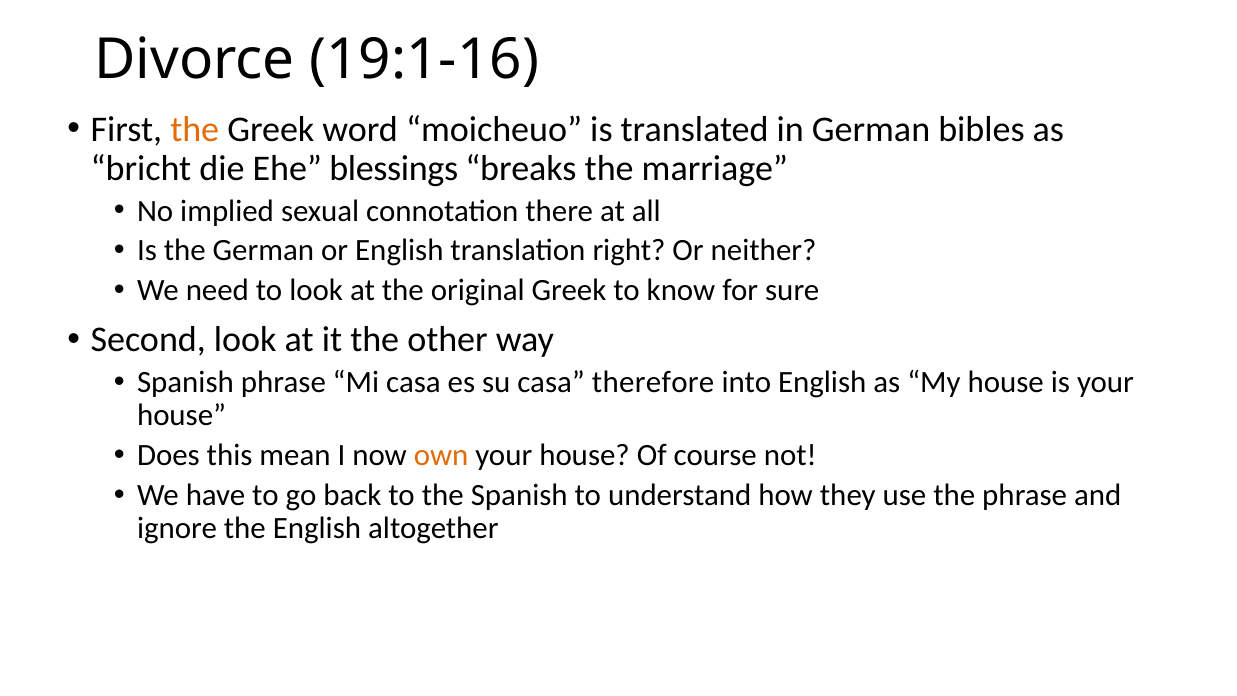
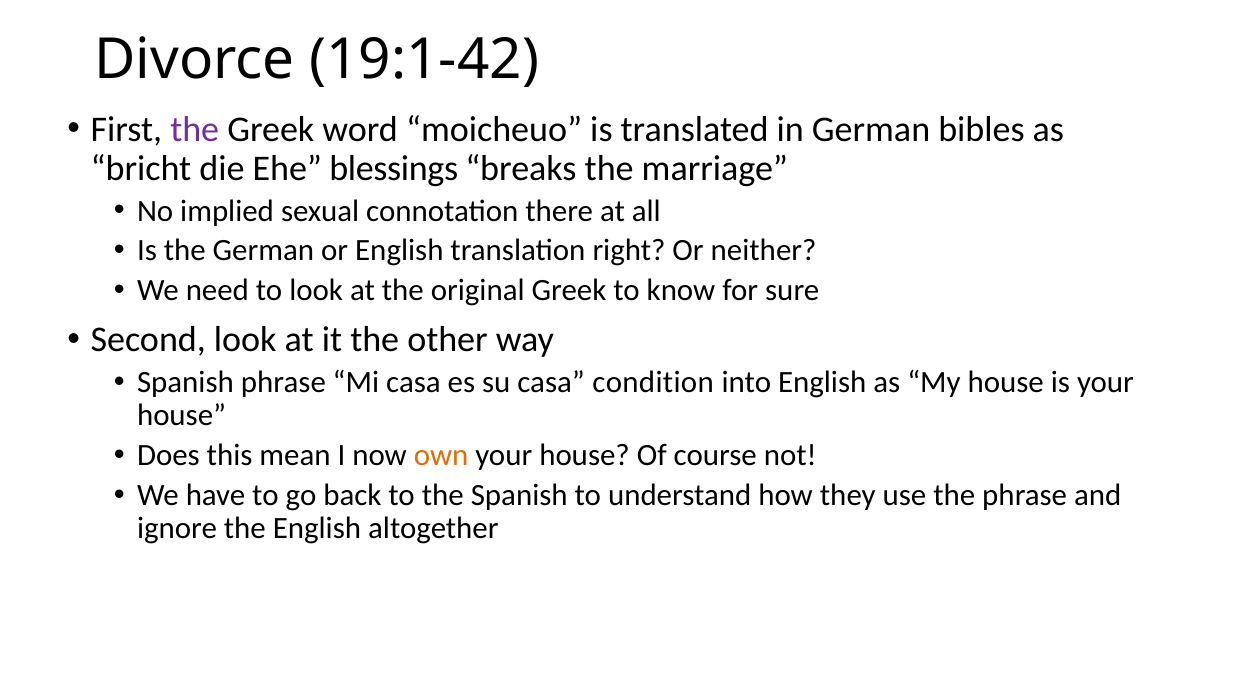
19:1-16: 19:1-16 -> 19:1-42 (424, 59)
the colour: orange -> purple (195, 129)
therefore: therefore -> condition (653, 382)
